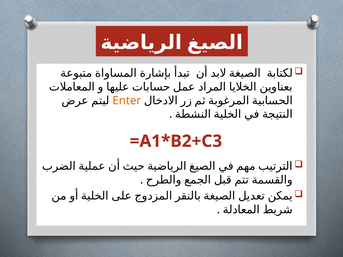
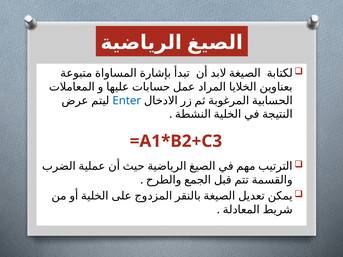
Enter colour: orange -> blue (127, 101)
